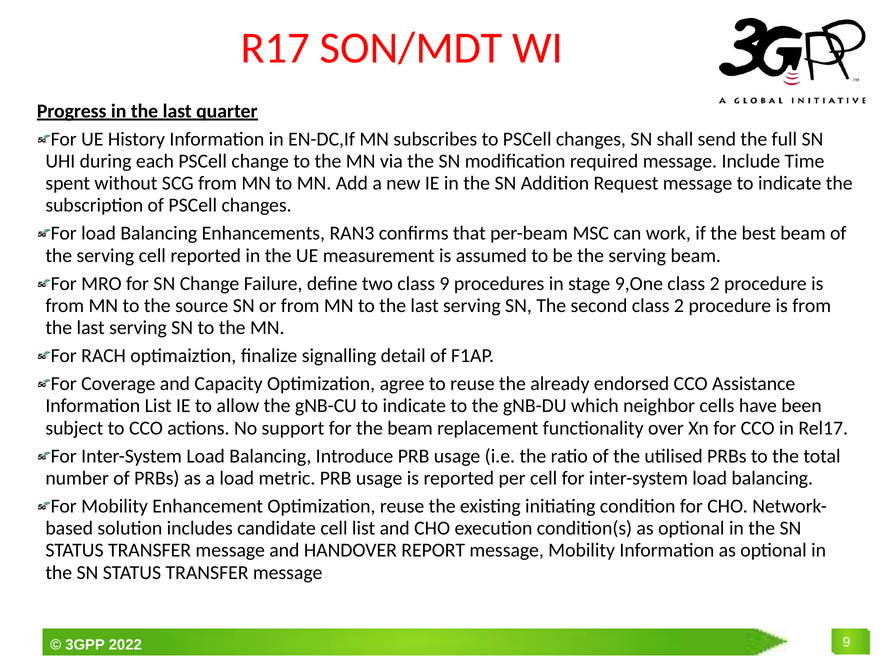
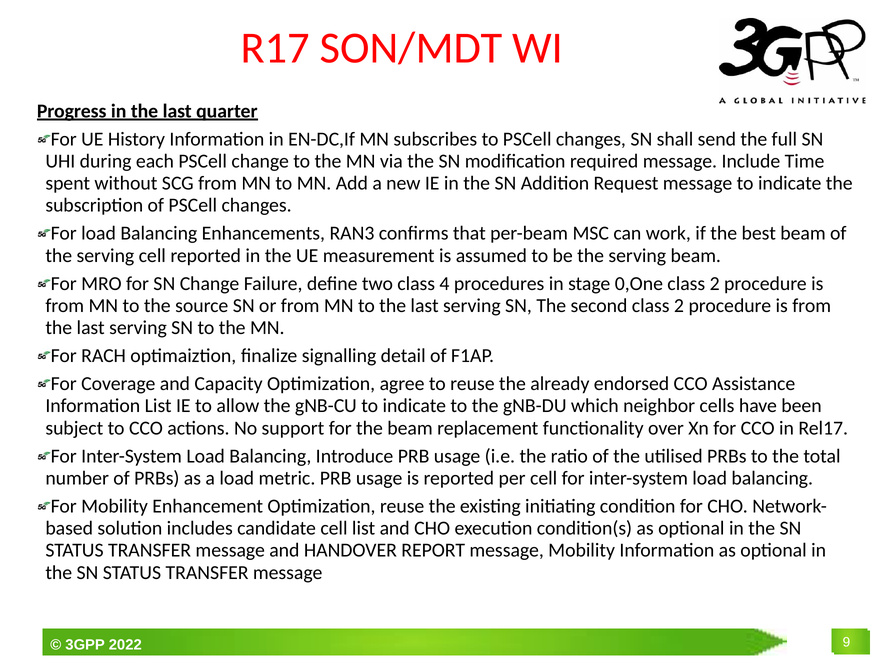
class 9: 9 -> 4 (444, 284)
9,One: 9,One -> 0,One (639, 284)
